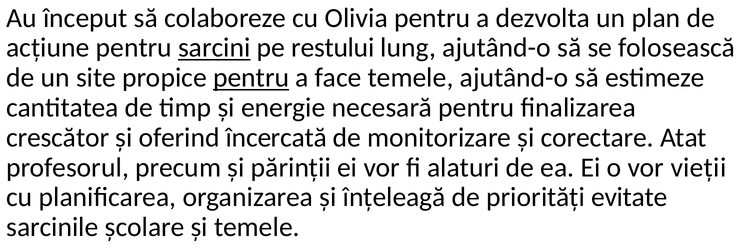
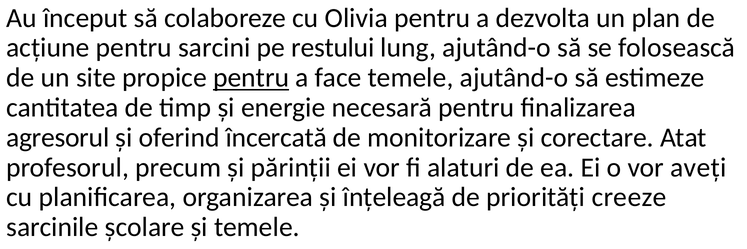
sarcini underline: present -> none (214, 48)
crescător: crescător -> agresorul (58, 137)
vieții: vieții -> aveți (698, 167)
evitate: evitate -> creeze (629, 197)
